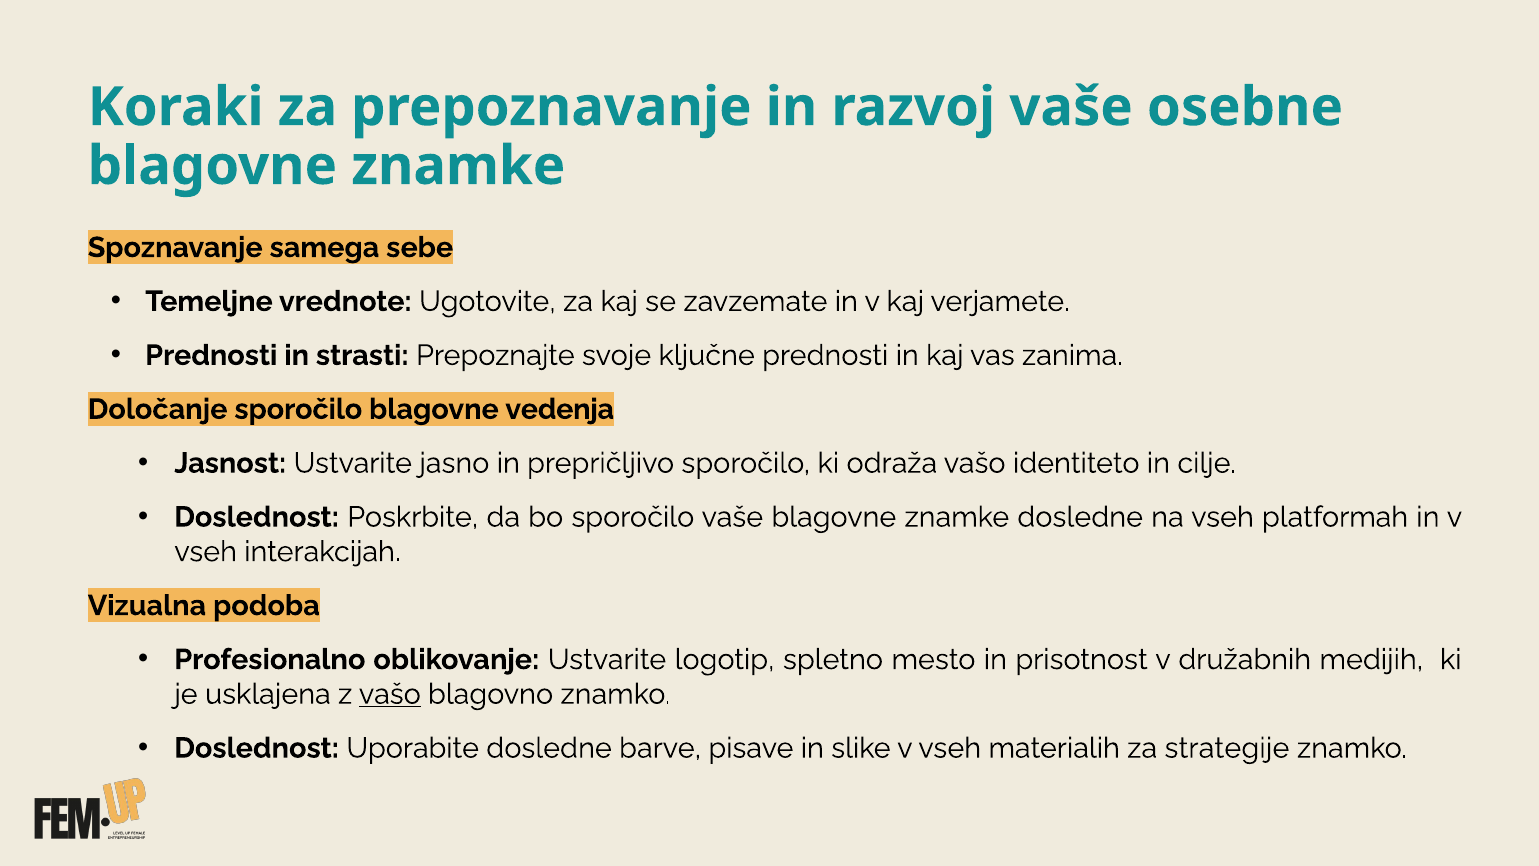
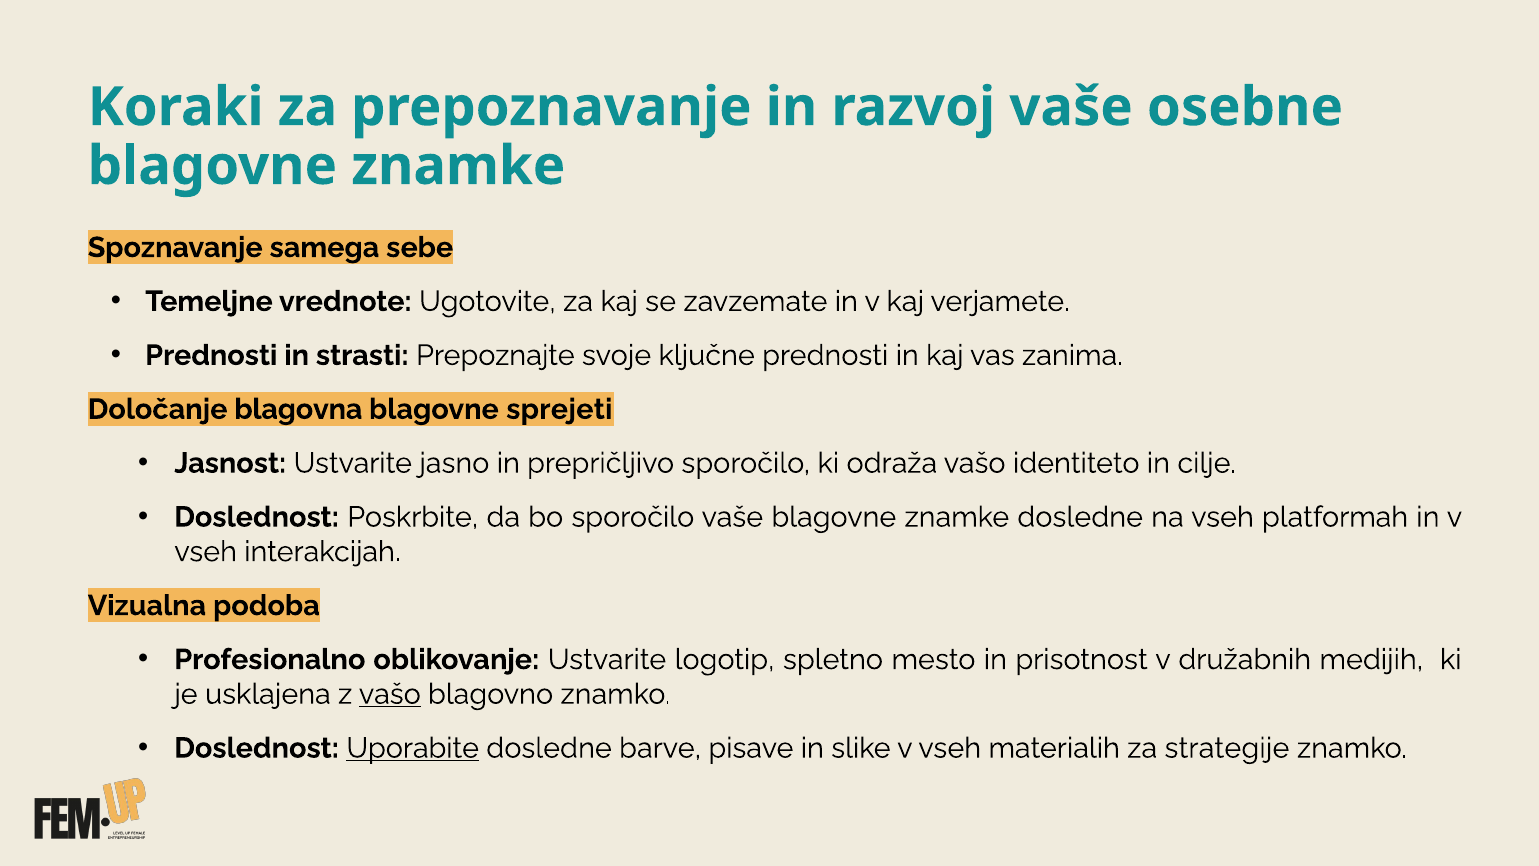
Določanje sporočilo: sporočilo -> blagovna (298, 409)
vedenja: vedenja -> sprejeti (559, 409)
Uporabite underline: none -> present (413, 748)
